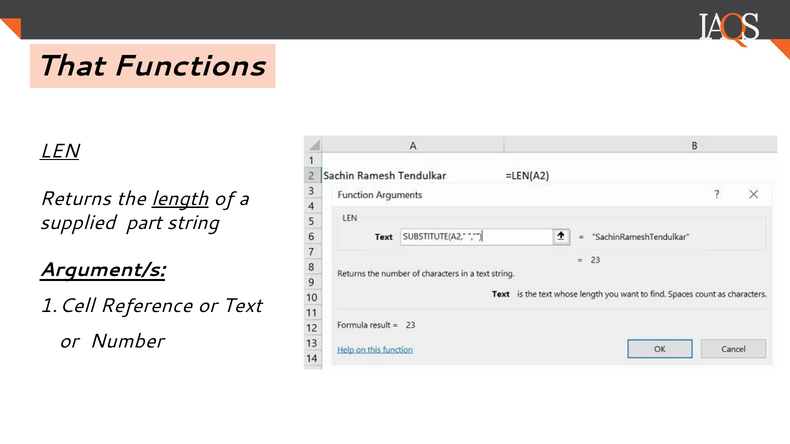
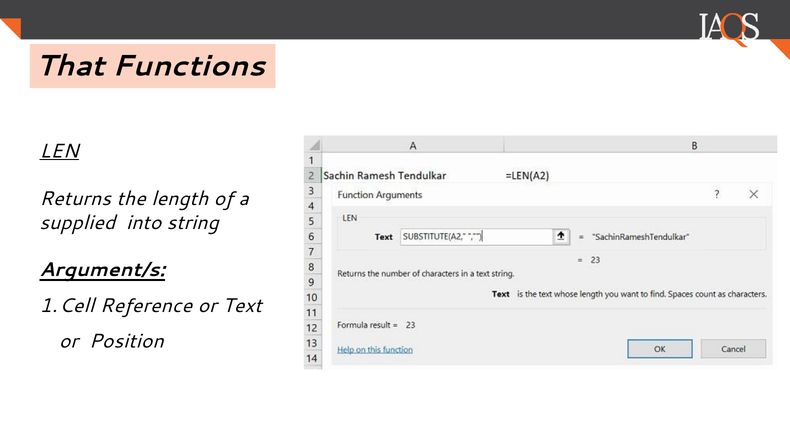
length underline: present -> none (180, 199)
part: part -> into (144, 223)
Number: Number -> Position (126, 342)
